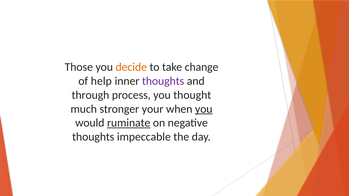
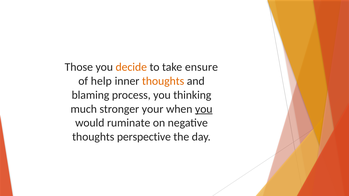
change: change -> ensure (201, 67)
thoughts colour: purple -> orange (163, 81)
through: through -> blaming (90, 95)
thought: thought -> thinking (192, 95)
ruminate underline: present -> none (129, 123)
impeccable: impeccable -> perspective (144, 137)
